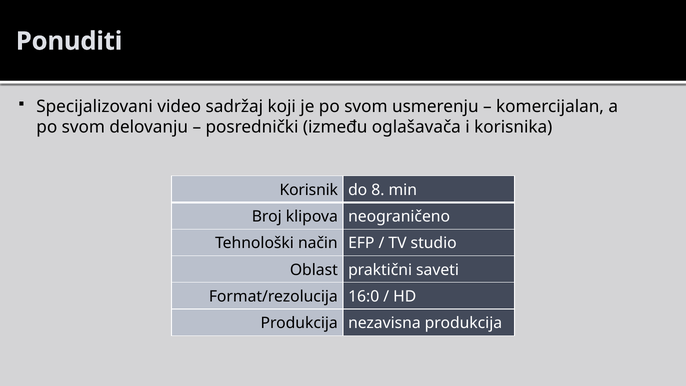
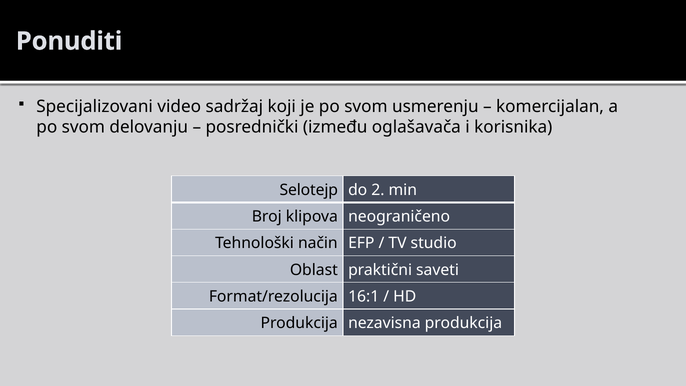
Korisnik: Korisnik -> Selotejp (309, 190)
8: 8 -> 2 (378, 190)
16:0: 16:0 -> 16:1 (364, 296)
